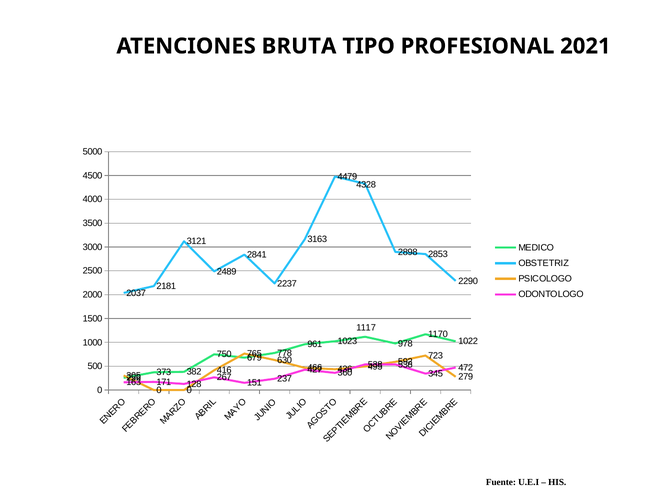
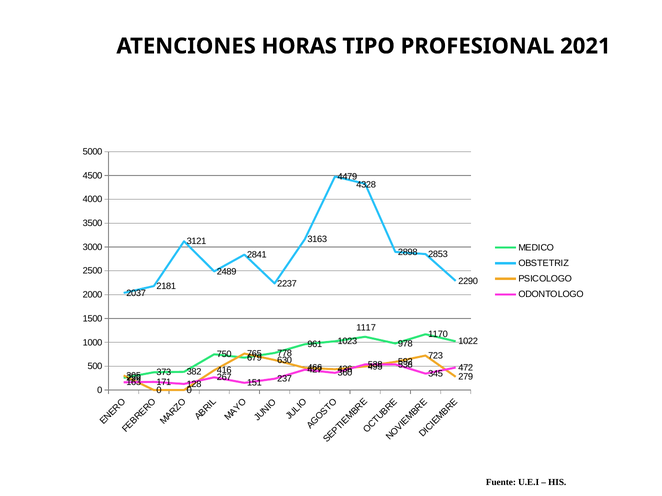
BRUTA: BRUTA -> HORAS (299, 46)
